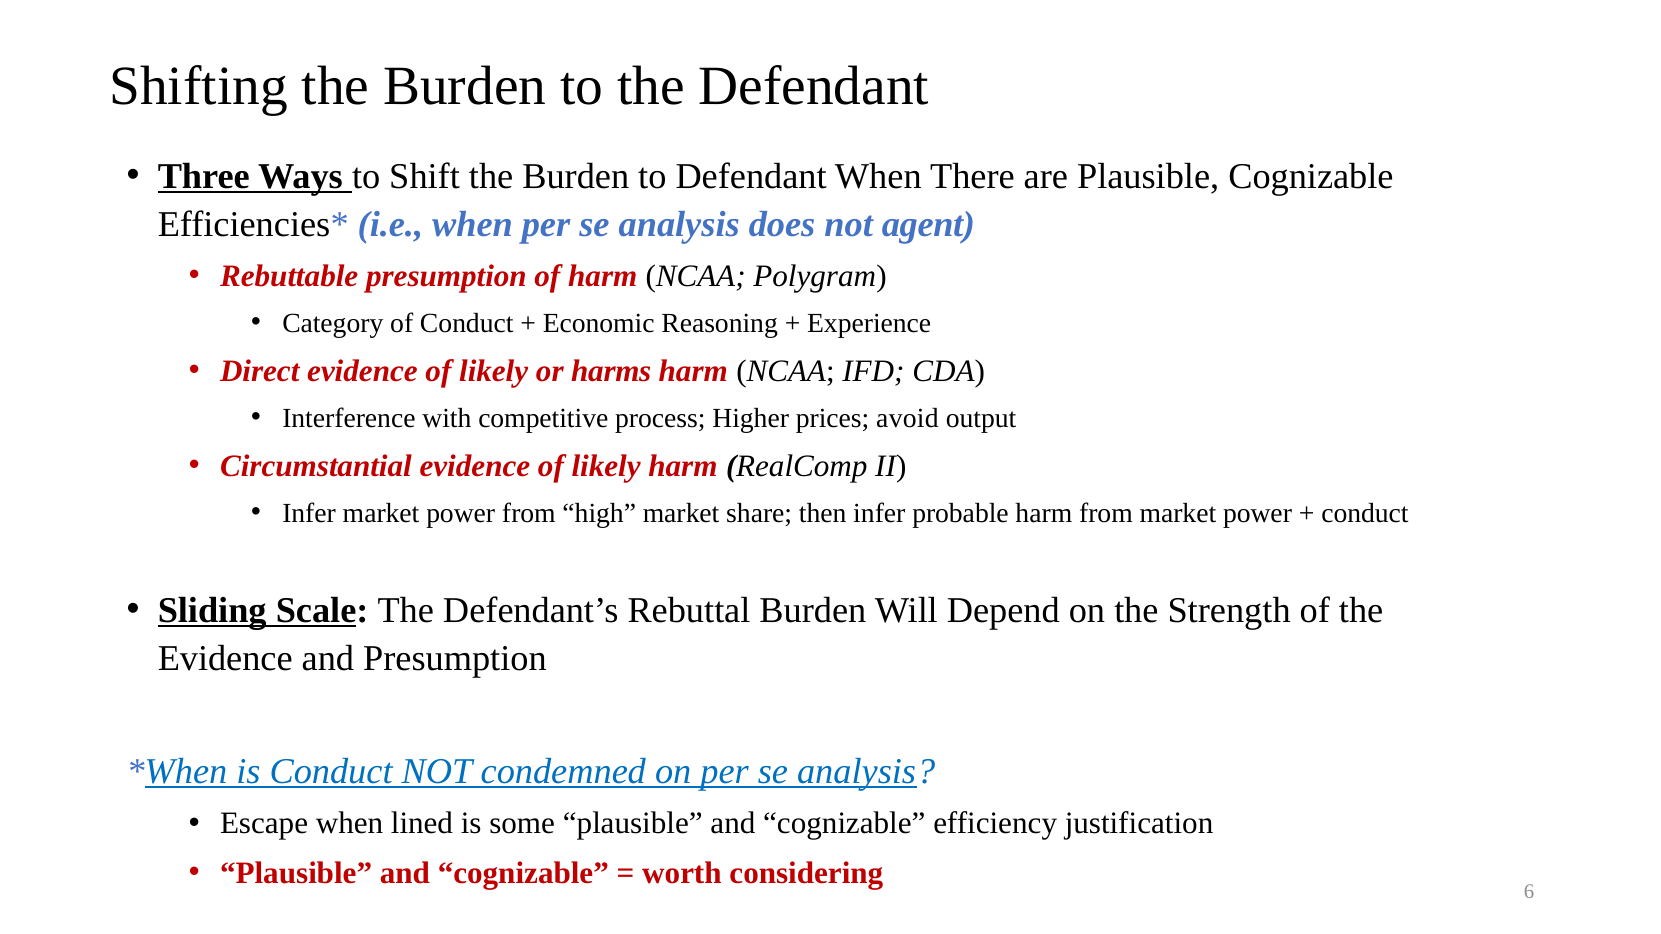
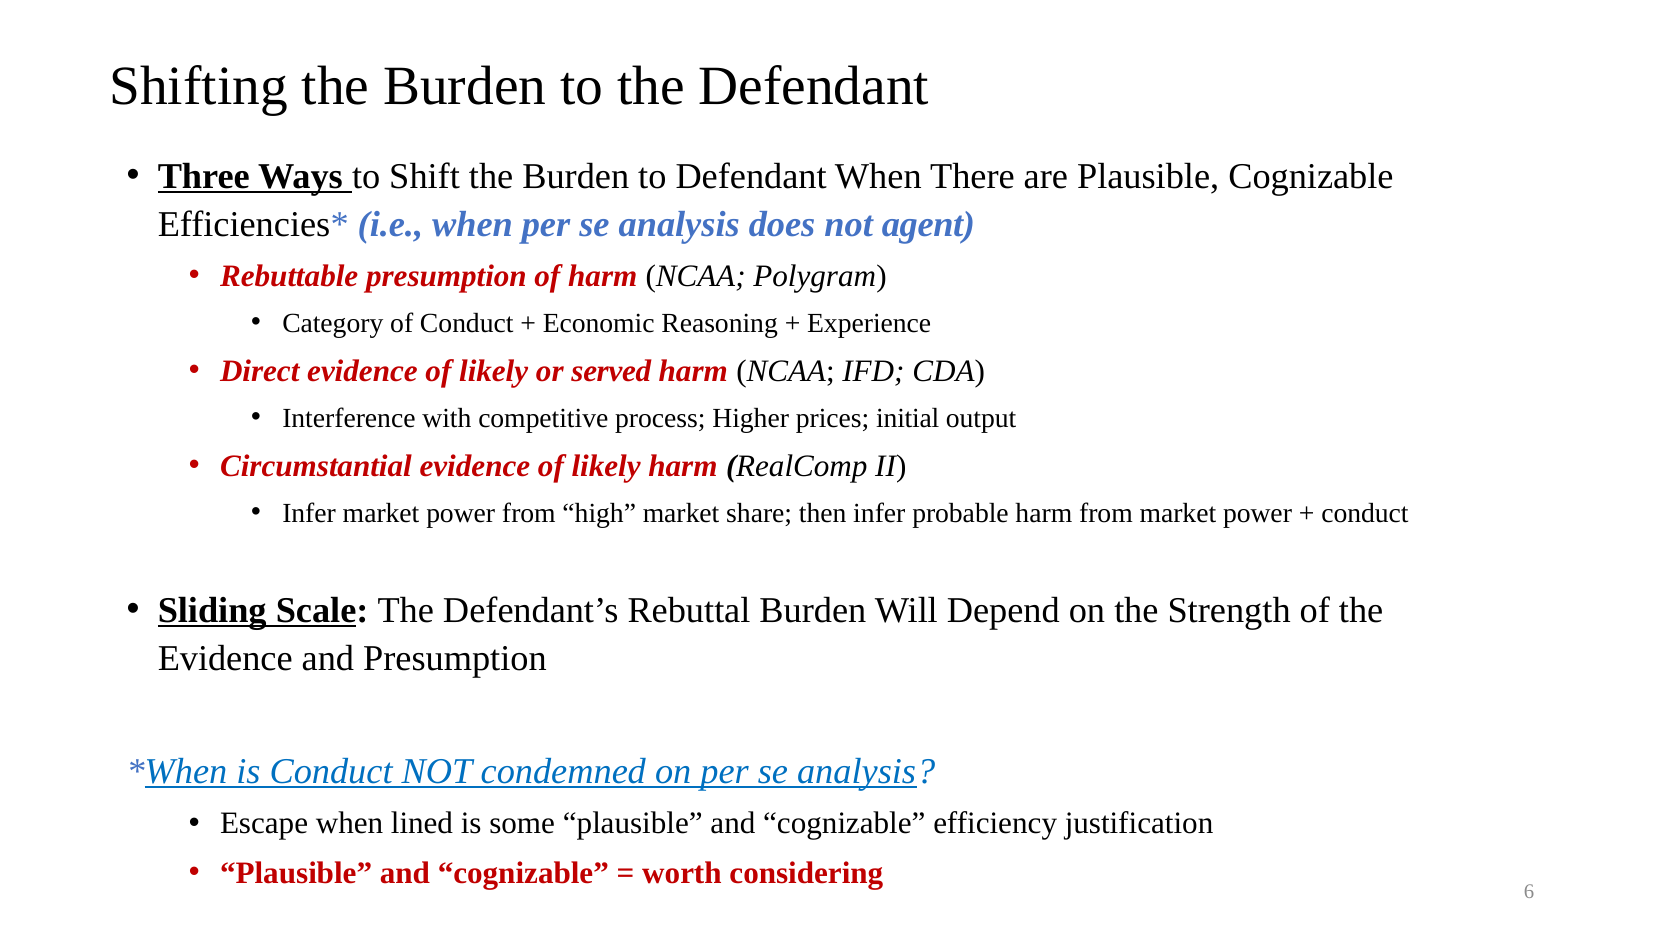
harms: harms -> served (611, 371)
avoid: avoid -> initial (908, 418)
